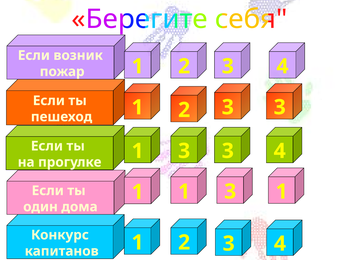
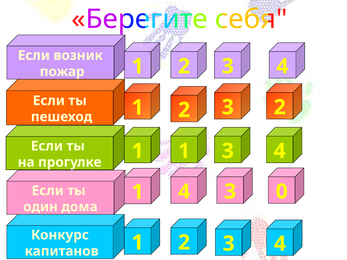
2 3 3: 3 -> 2 (280, 107)
3: 3 -> 1 (184, 151)
1: 1 -> 4 (184, 192)
1: 1 -> 0 (282, 192)
